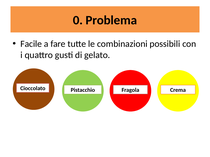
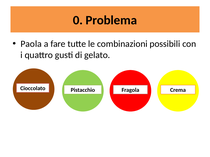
Facile: Facile -> Paola (31, 44)
